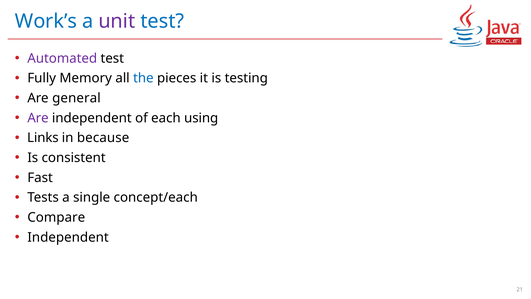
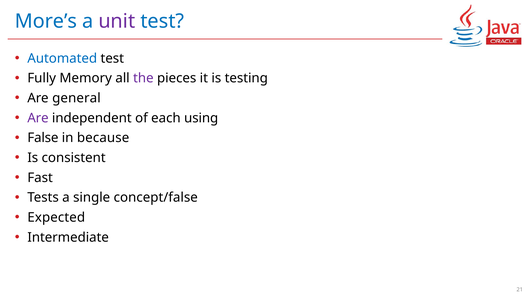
Work’s: Work’s -> More’s (46, 21)
Automated colour: purple -> blue (62, 58)
the colour: blue -> purple (143, 78)
Links: Links -> False (43, 138)
concept/each: concept/each -> concept/false (156, 197)
Compare: Compare -> Expected (56, 217)
Independent: Independent -> Intermediate (68, 237)
